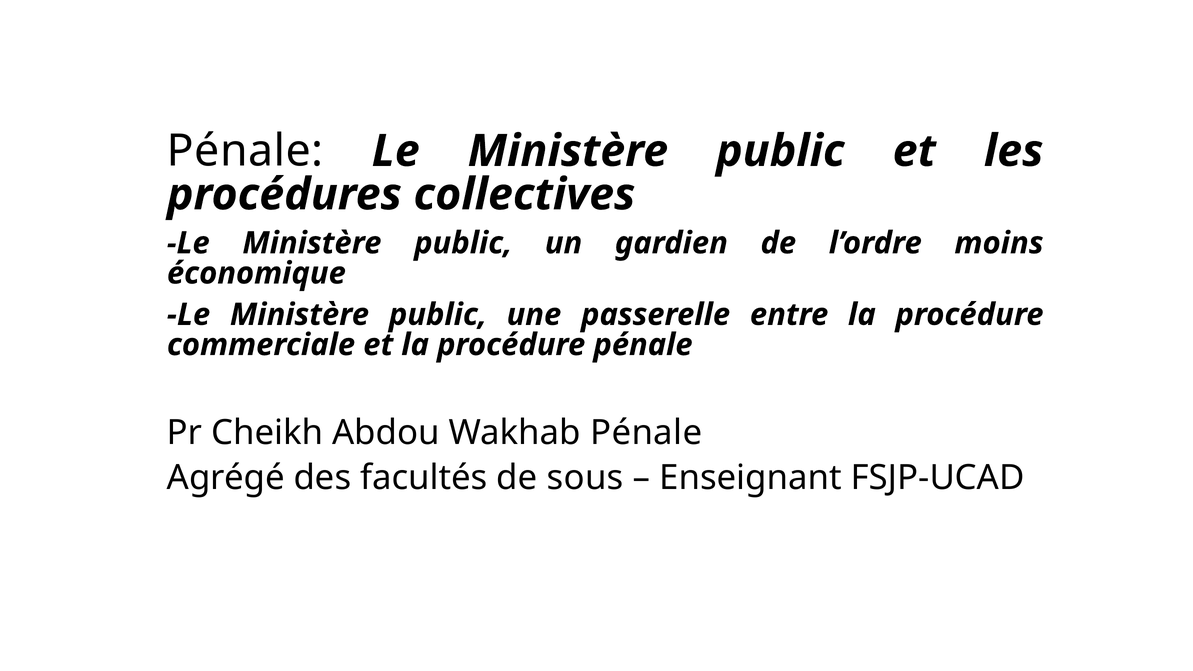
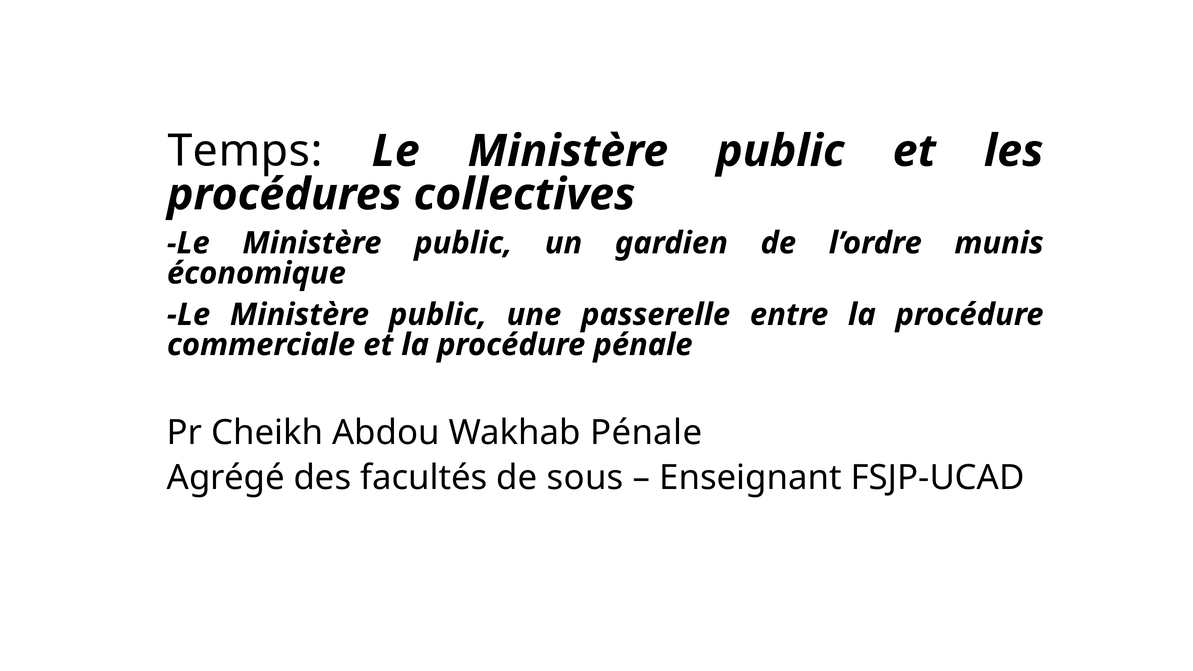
Pénale: Pénale -> Temps (245, 151)
moins: moins -> munis (999, 243)
